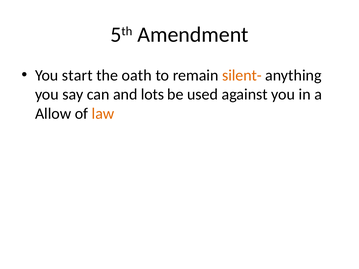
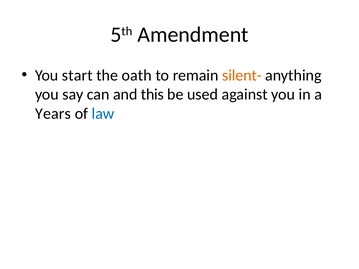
lots: lots -> this (152, 94)
Allow: Allow -> Years (53, 114)
law colour: orange -> blue (103, 114)
